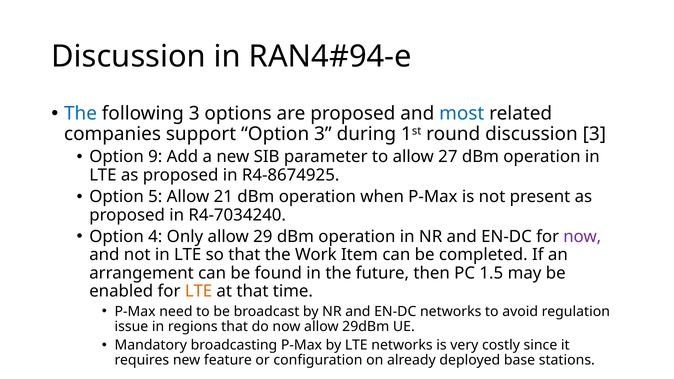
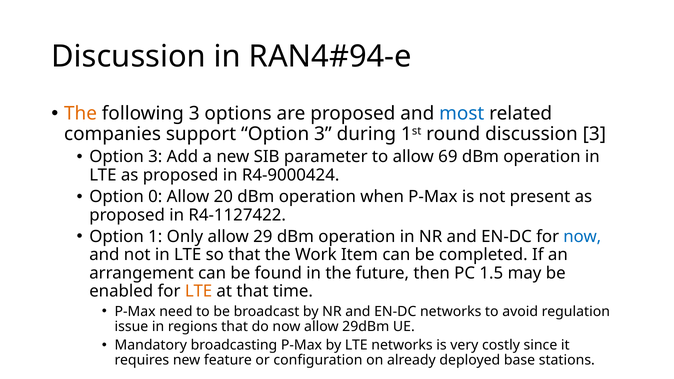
The colour: blue -> orange (80, 114)
9: 9 -> 3 (155, 157)
27: 27 -> 69 (448, 157)
R4-8674925: R4-8674925 -> R4-9000424 (291, 175)
5: 5 -> 0 (155, 197)
21: 21 -> 20 (223, 197)
R4-7034240: R4-7034240 -> R4-1127422 (237, 215)
4: 4 -> 1 (155, 237)
now colour: purple -> blue (582, 237)
